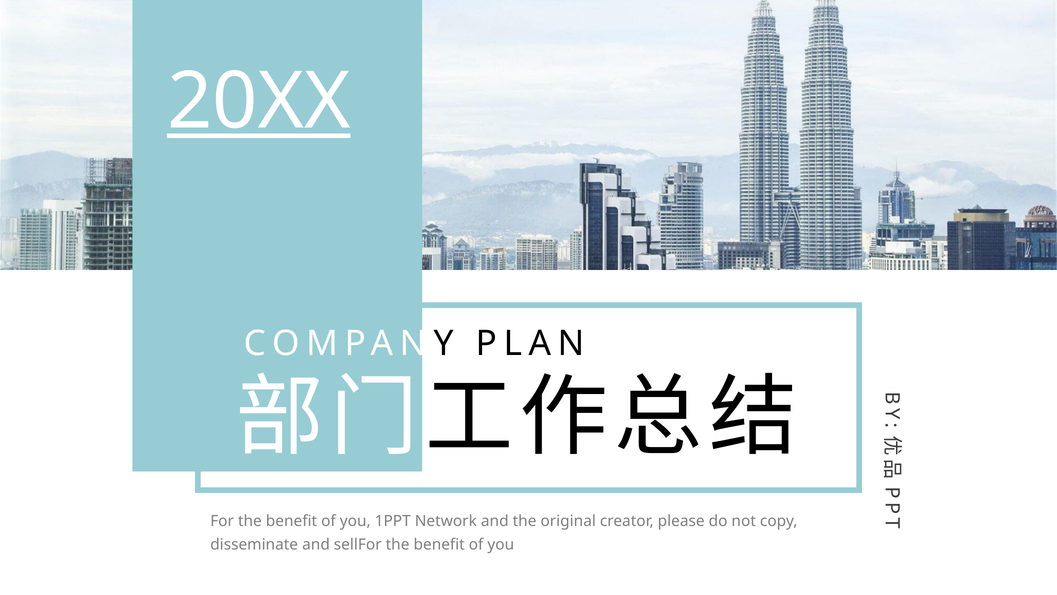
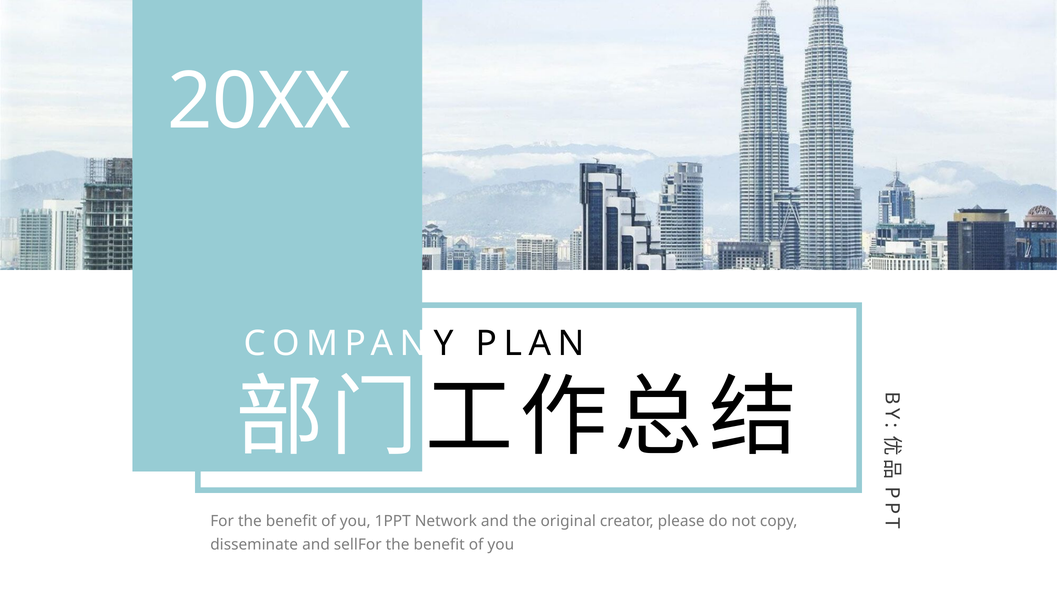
20XX underline: present -> none (259, 102)
